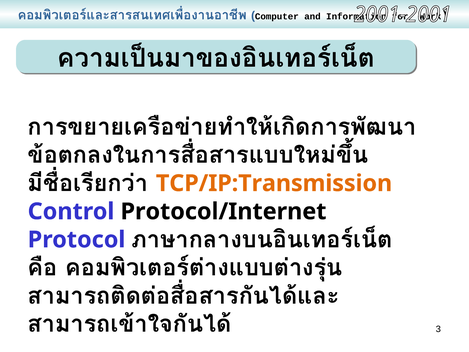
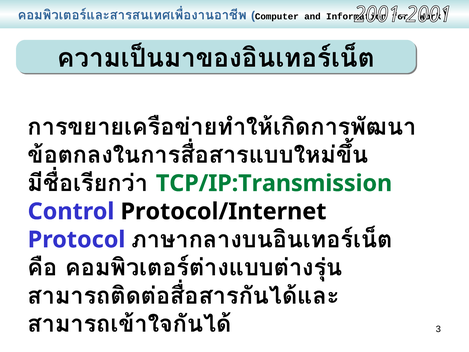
TCP/IP:Transmission colour: orange -> green (274, 183)
